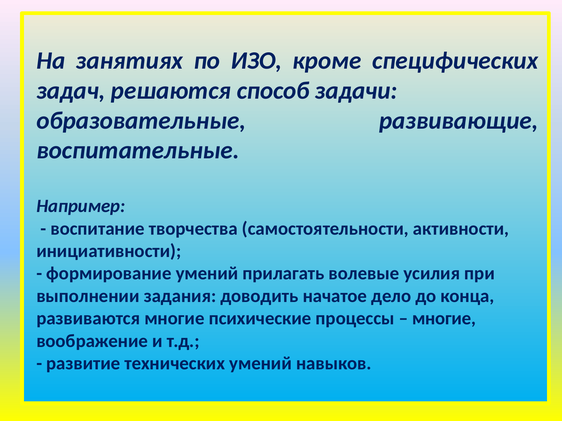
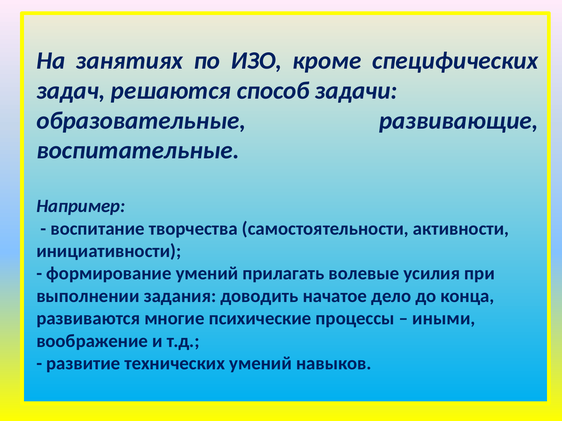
многие: многие -> иными (444, 319)
